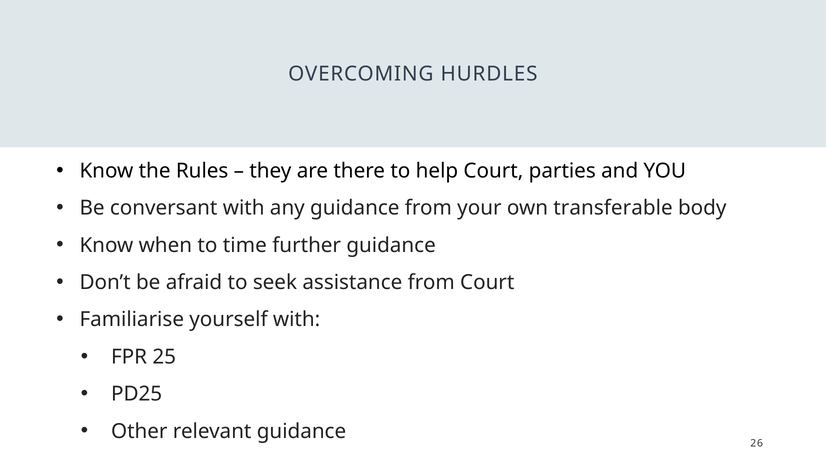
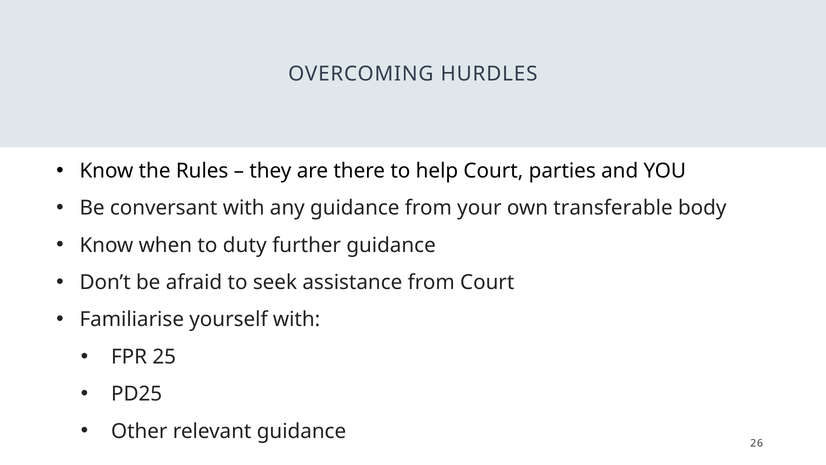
time: time -> duty (245, 245)
